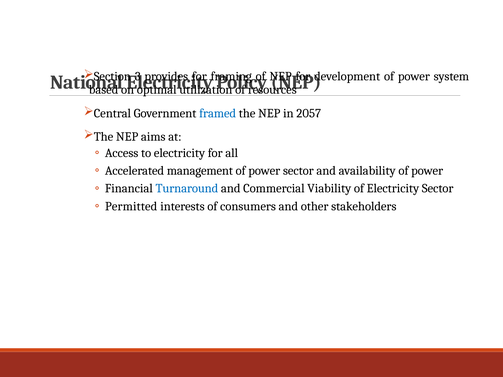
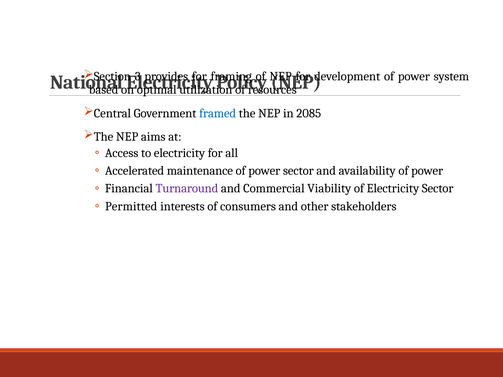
2057: 2057 -> 2085 (309, 113)
management: management -> maintenance (200, 171)
Turnaround colour: blue -> purple (187, 189)
